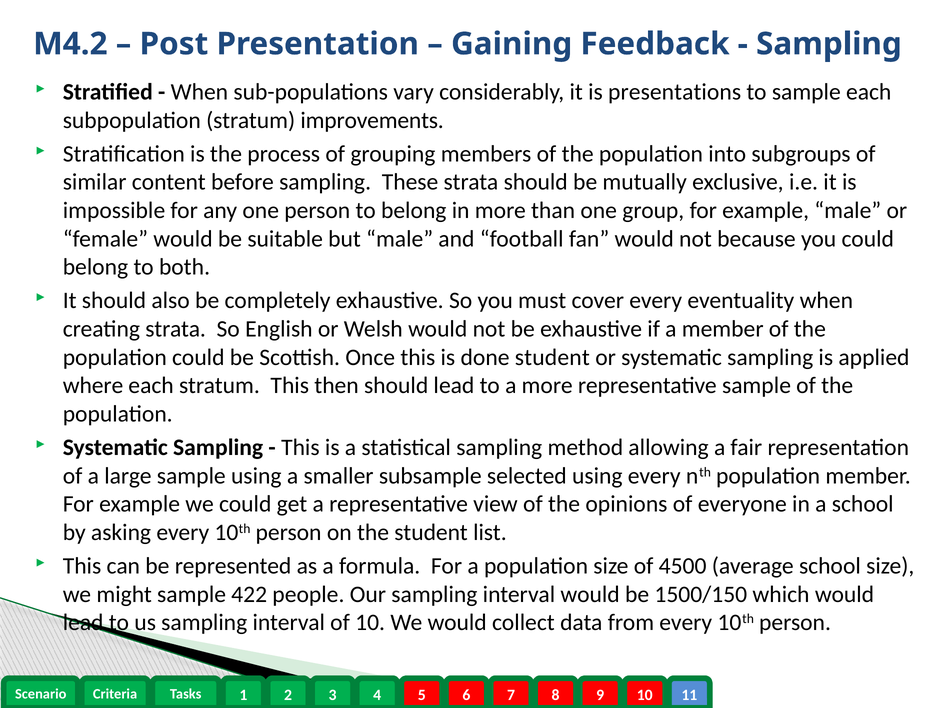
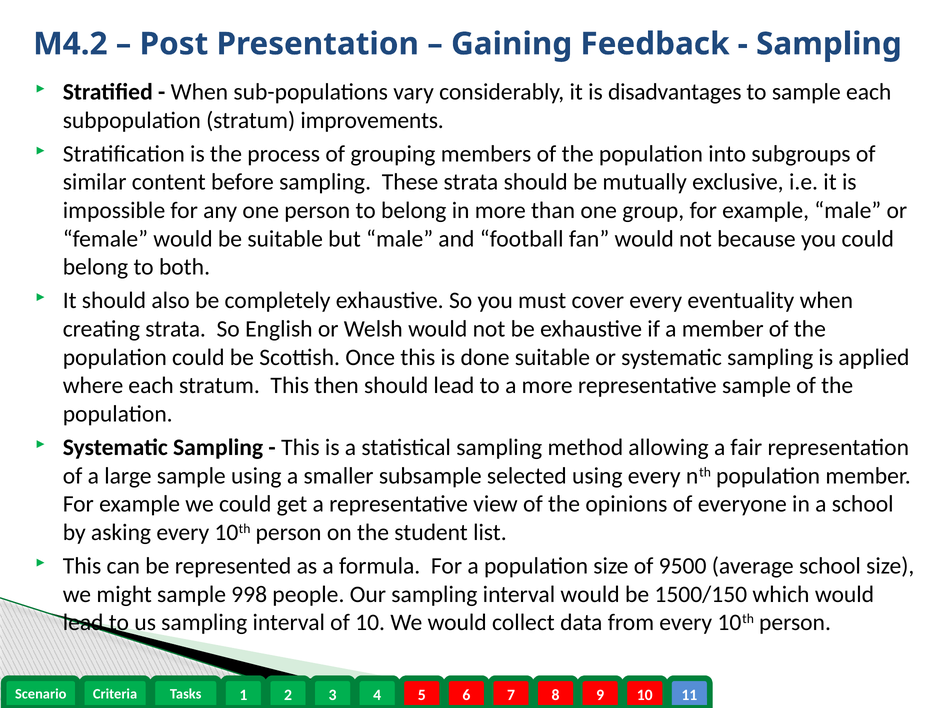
presentations: presentations -> disadvantages (675, 92)
done student: student -> suitable (552, 357)
4500: 4500 -> 9500 (683, 566)
422: 422 -> 998 (249, 594)
